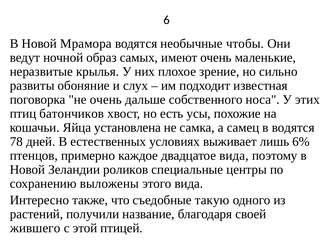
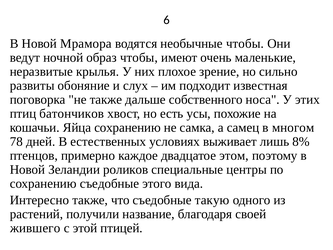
образ самых: самых -> чтобы (139, 57)
не очень: очень -> также (106, 99)
Яйца установлена: установлена -> сохранению (127, 127)
в водятся: водятся -> многом (293, 127)
6%: 6% -> 8% (301, 141)
двадцатое вида: вида -> этом (234, 155)
сохранению выложены: выложены -> съедобные (109, 183)
